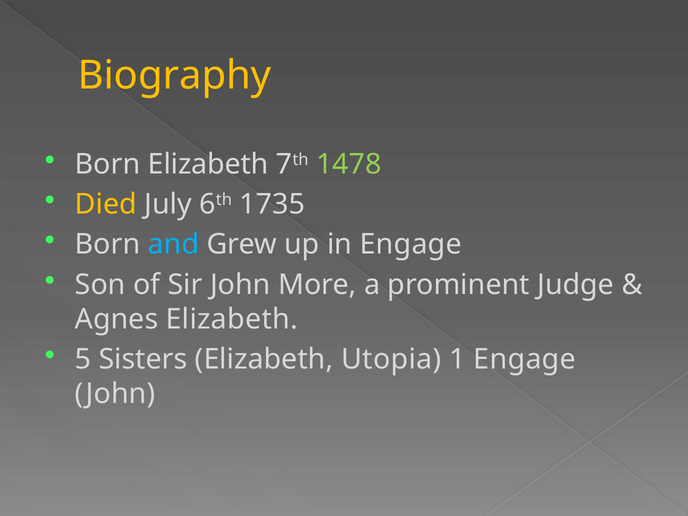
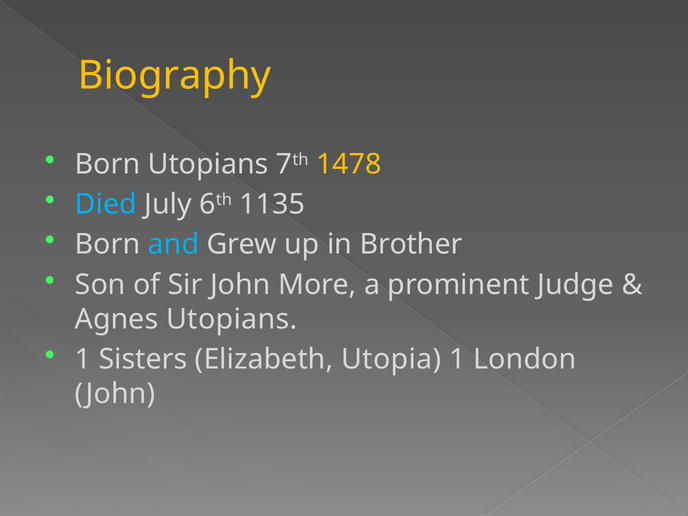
Born Elizabeth: Elizabeth -> Utopians (208, 164)
1478 colour: light green -> yellow (349, 164)
Died colour: yellow -> light blue (106, 204)
1735: 1735 -> 1135 (272, 204)
in Engage: Engage -> Brother (411, 245)
Agnes Elizabeth: Elizabeth -> Utopians (232, 319)
5: 5 -> 1 (83, 359)
1 Engage: Engage -> London (525, 359)
